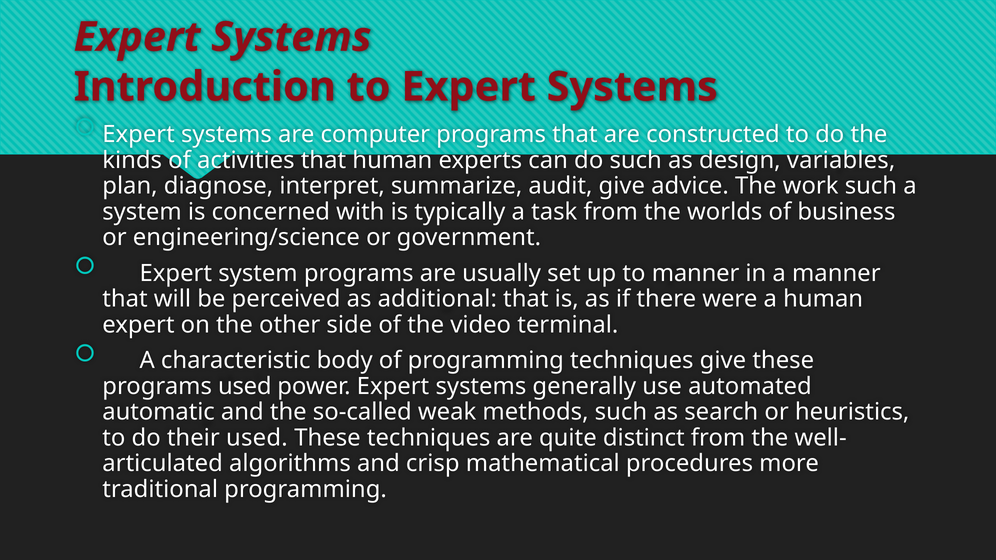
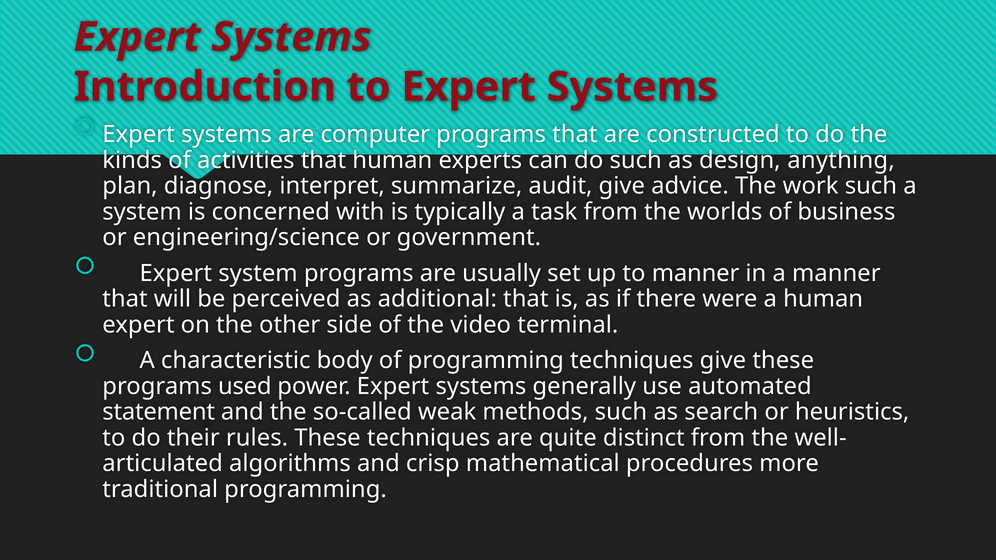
variables: variables -> anything (841, 160)
automatic: automatic -> statement (159, 412)
their used: used -> rules (257, 438)
